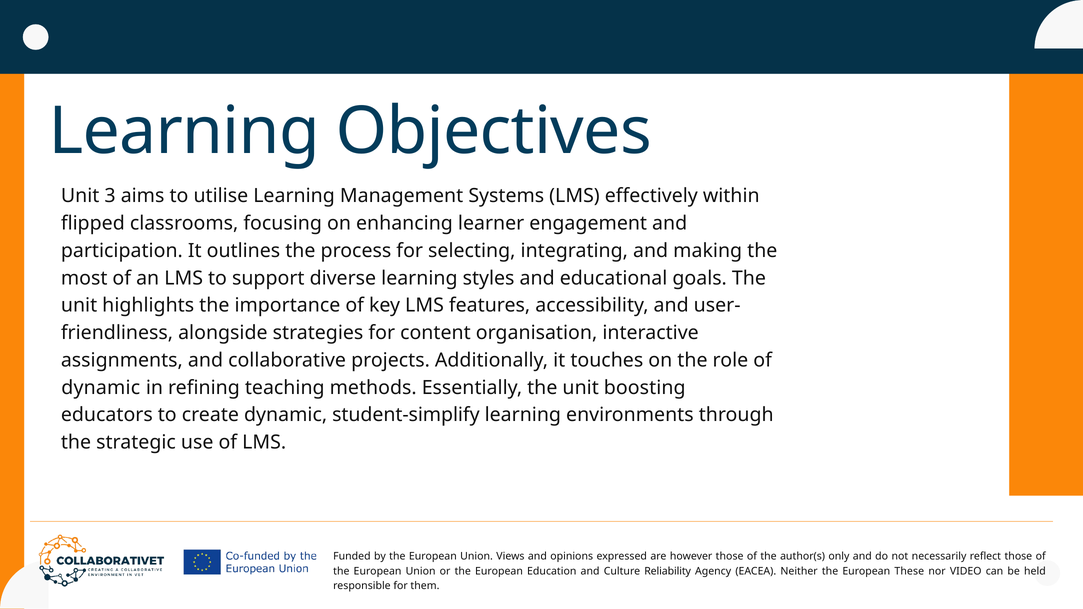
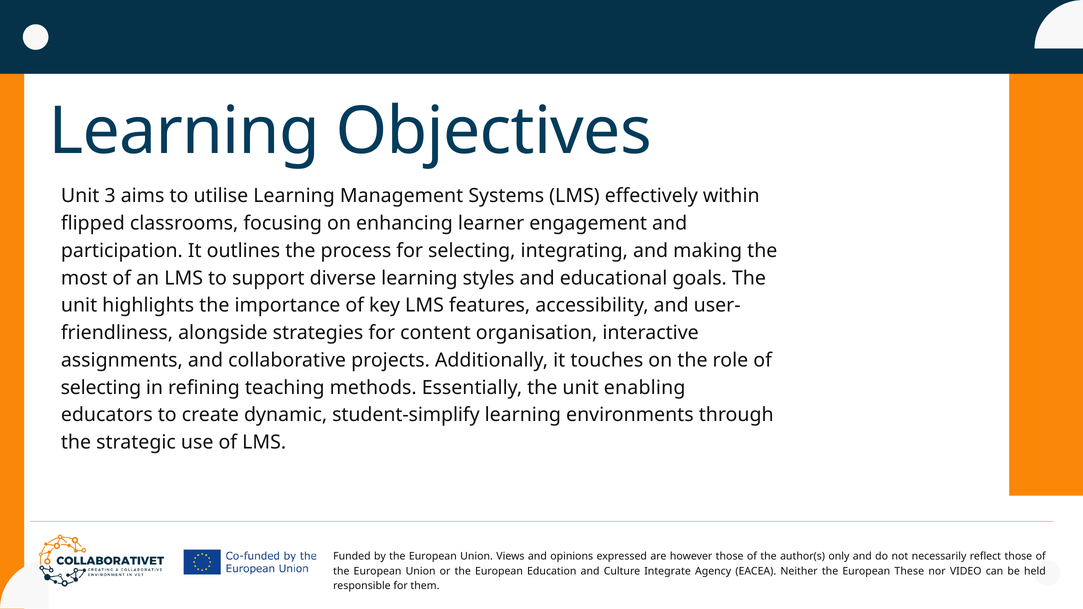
dynamic: dynamic -> selecting (101, 388)
boosting: boosting -> enabling (645, 388)
Reliability: Reliability -> Integrate (668, 571)
